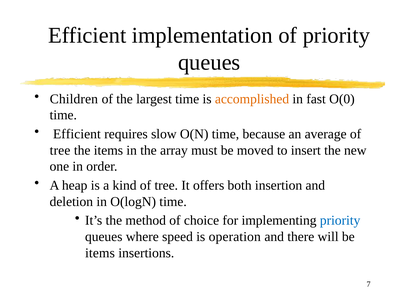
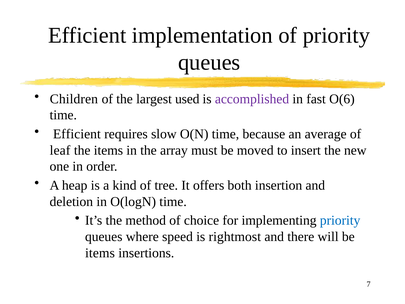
largest time: time -> used (187, 99)
accomplished colour: orange -> purple (252, 99)
O(0: O(0 -> O(6 (342, 99)
tree: tree -> leaf (60, 150)
operation: operation -> rightmost (235, 237)
